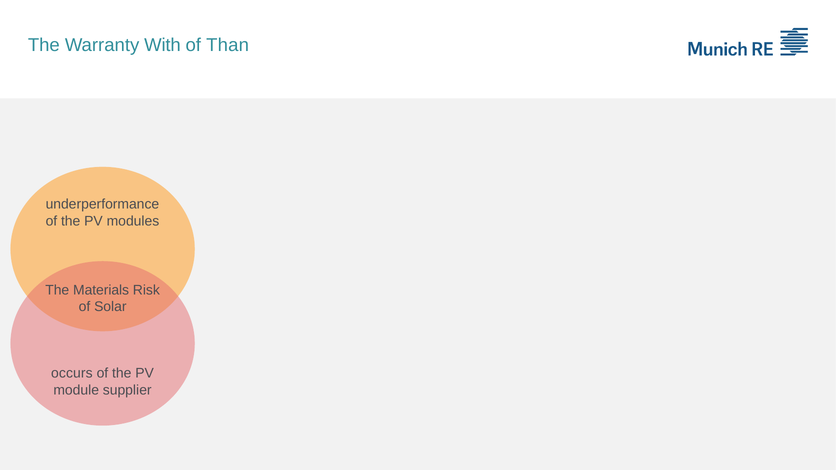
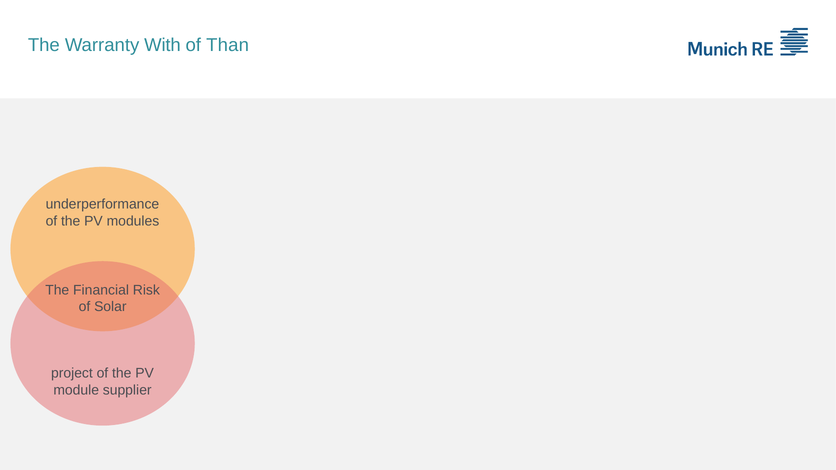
Materials: Materials -> Financial (101, 290)
occurs: occurs -> project (72, 373)
